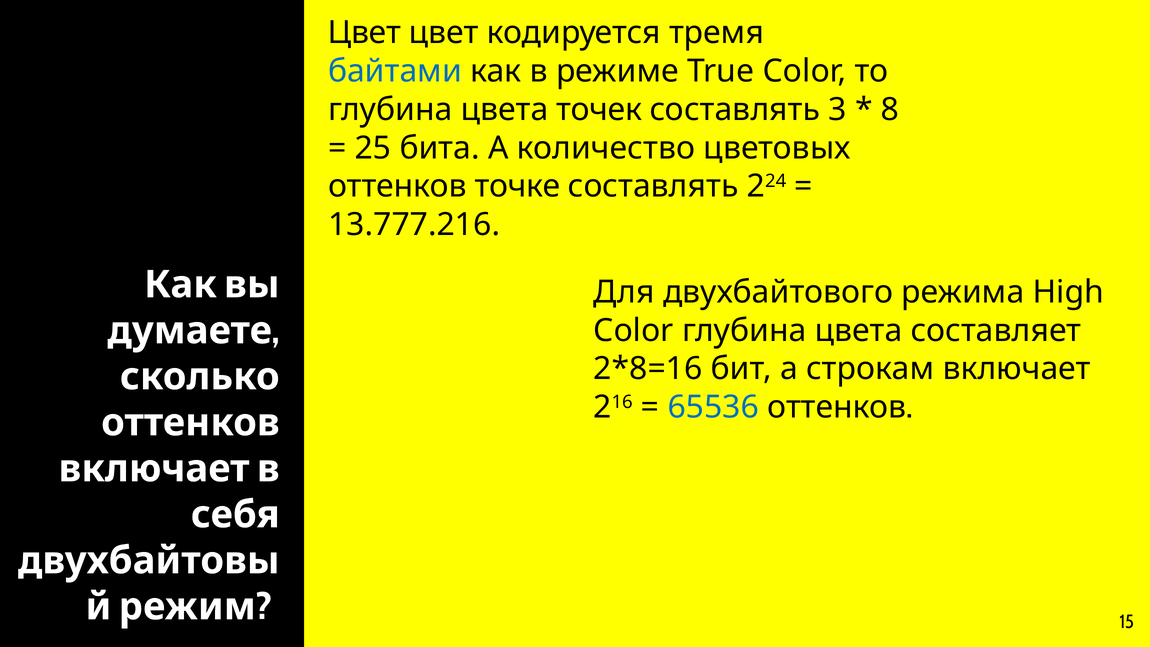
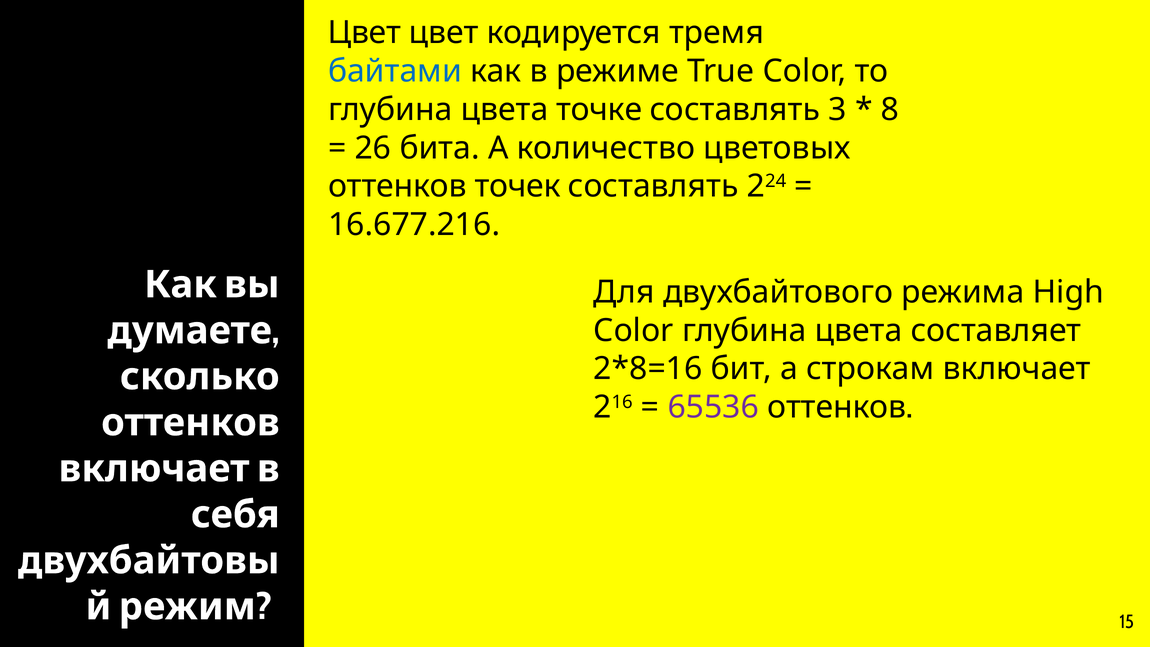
точек: точек -> точке (599, 110)
25: 25 -> 26 (373, 148)
точке: точке -> точек (518, 186)
13.777.216: 13.777.216 -> 16.677.216 (414, 225)
65536 colour: blue -> purple (713, 407)
